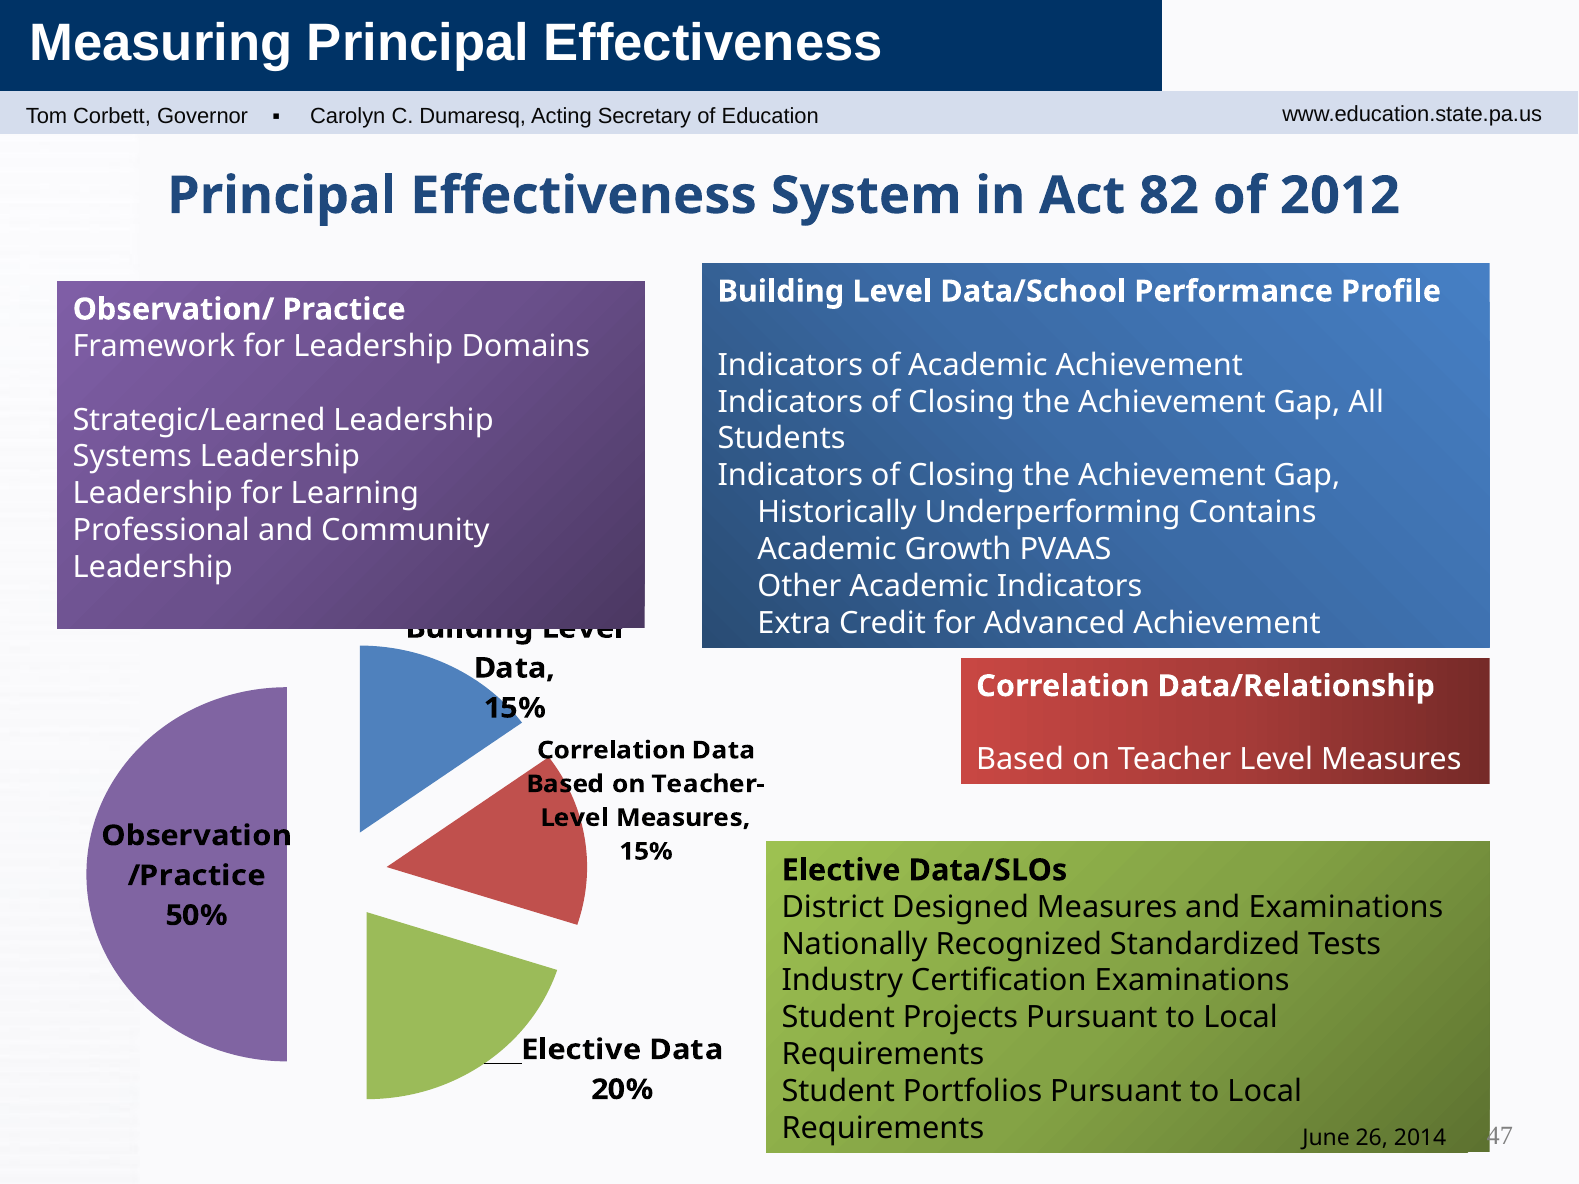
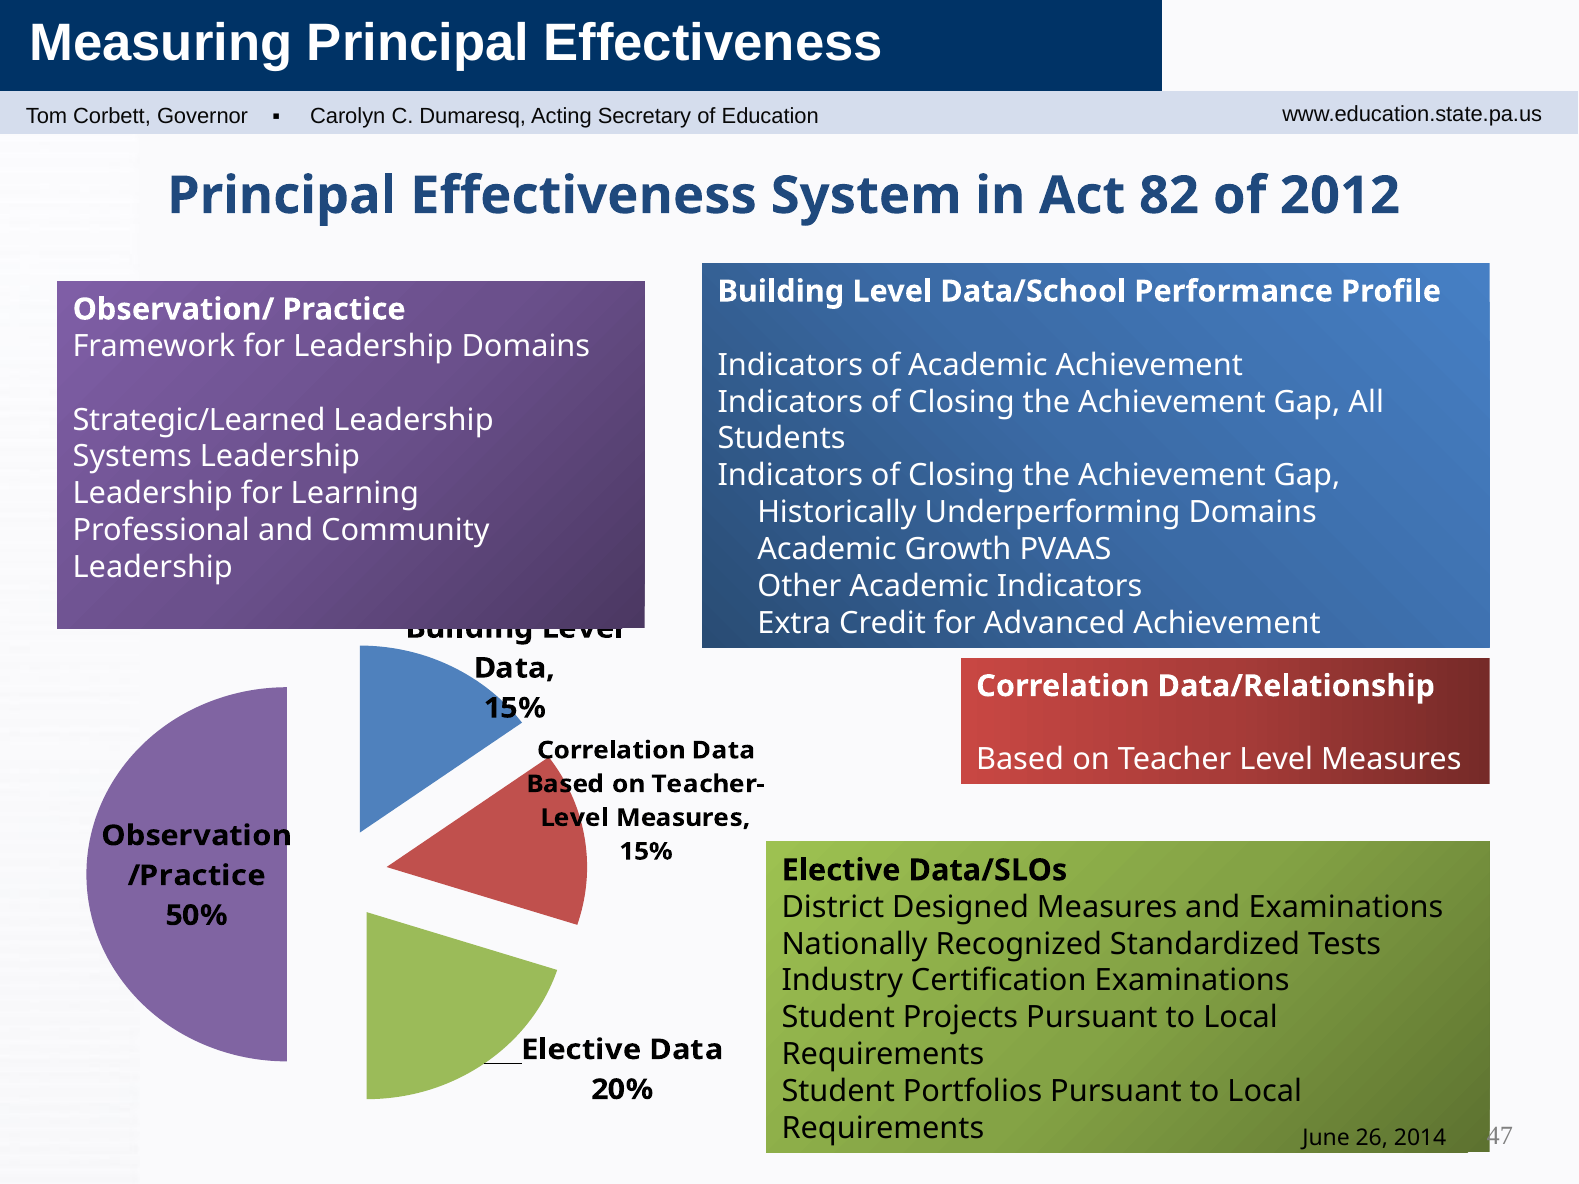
Underperforming Contains: Contains -> Domains (1253, 513)
